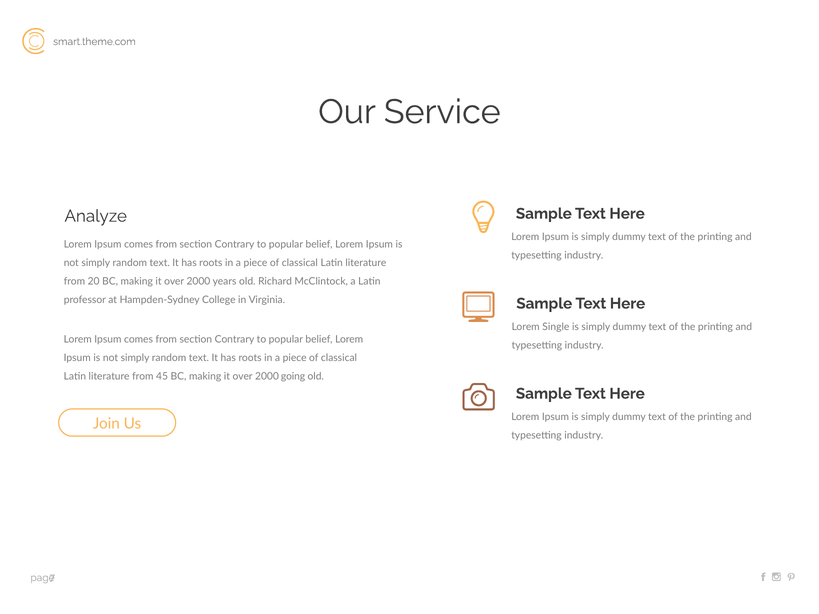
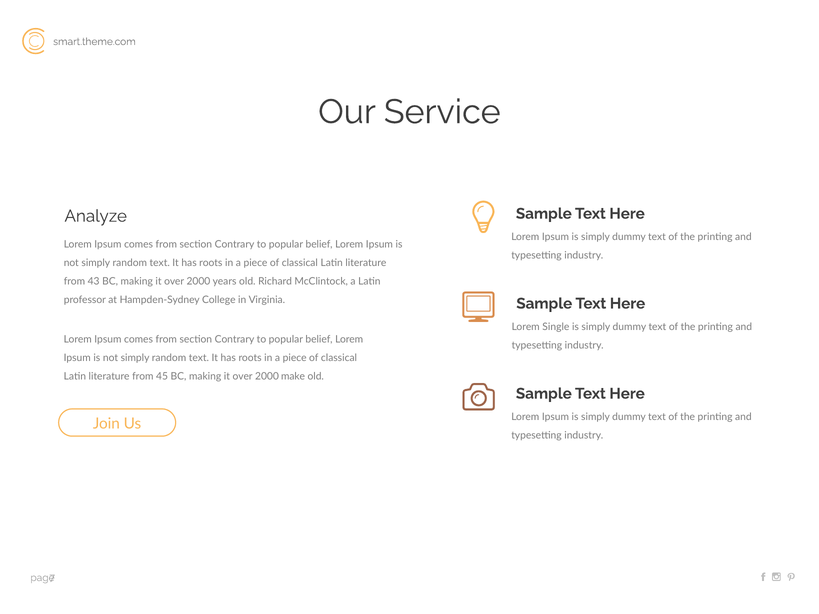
20: 20 -> 43 (94, 282)
going: going -> make (293, 376)
